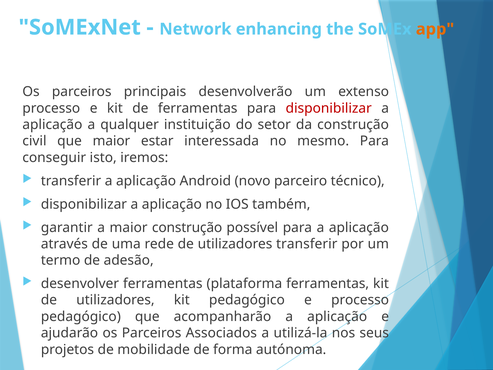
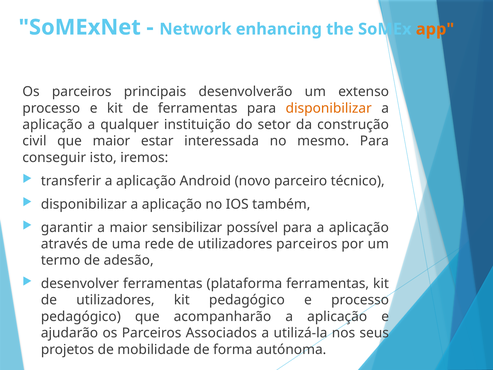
disponibilizar colour: red -> orange (329, 108)
maior construção: construção -> sensibilizar (187, 227)
utilizadores transferir: transferir -> parceiros (307, 244)
